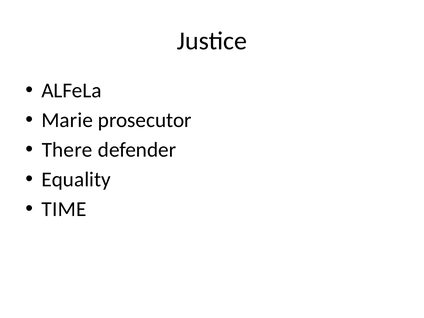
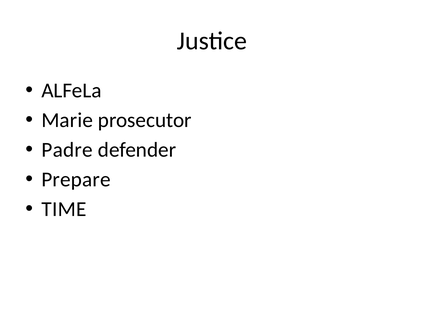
There: There -> Padre (67, 150)
Equality: Equality -> Prepare (76, 180)
